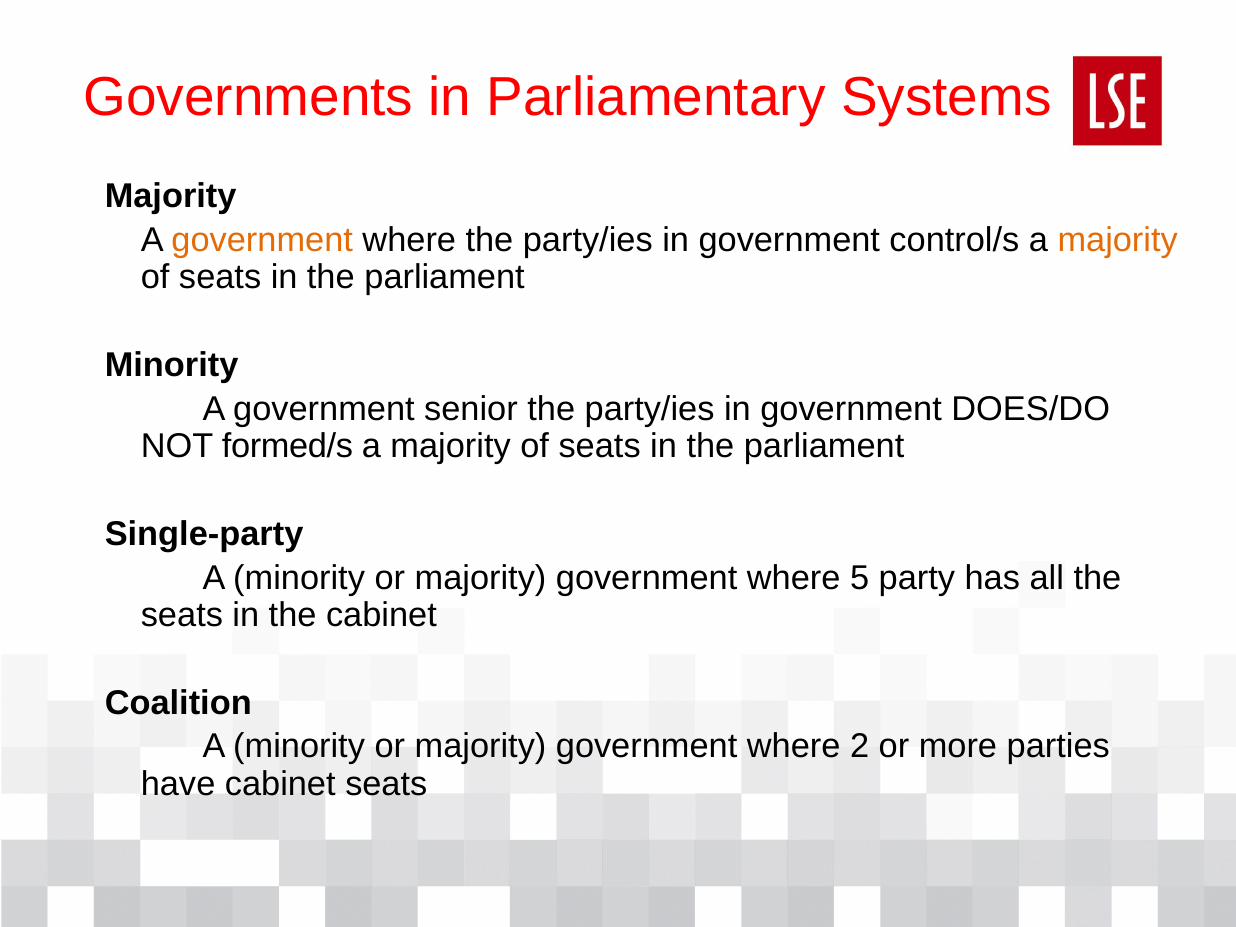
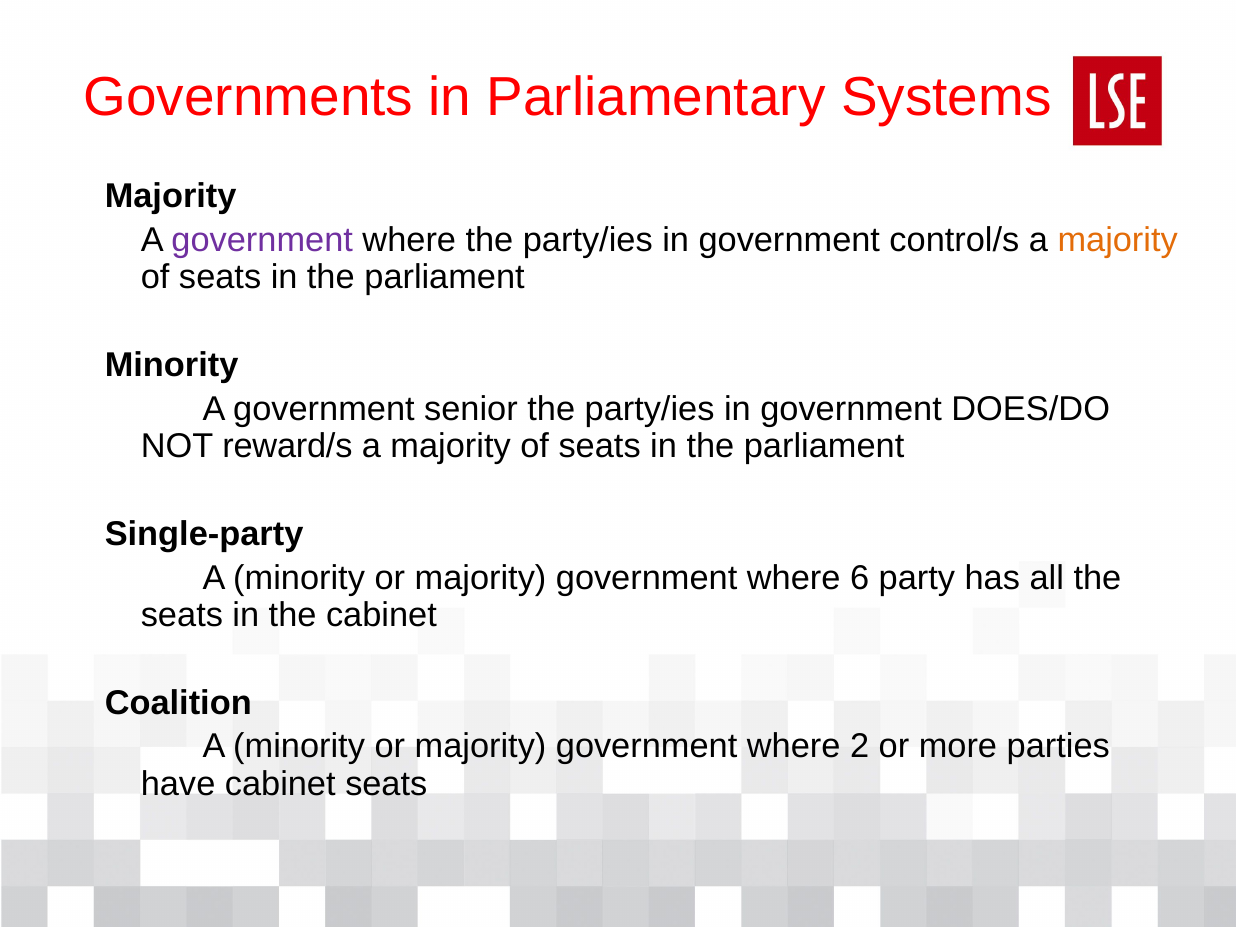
government colour: orange -> purple (262, 240)
formed/s: formed/s -> reward/s (287, 446)
5: 5 -> 6 (860, 578)
